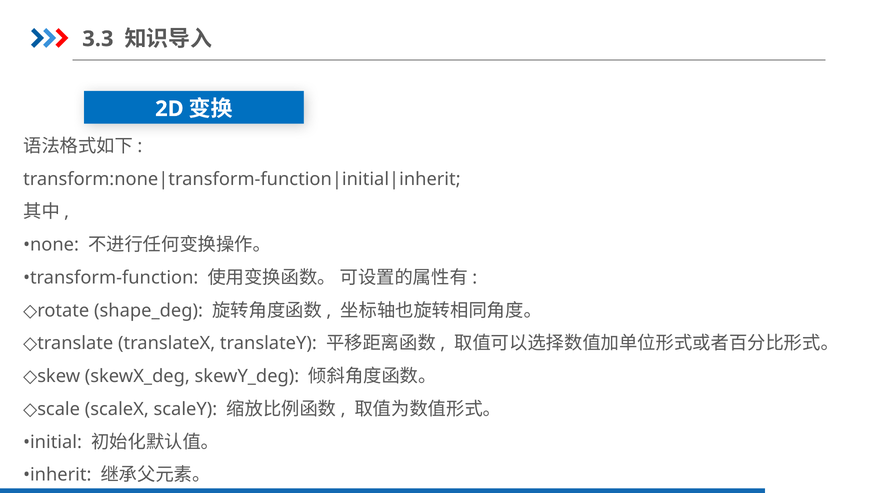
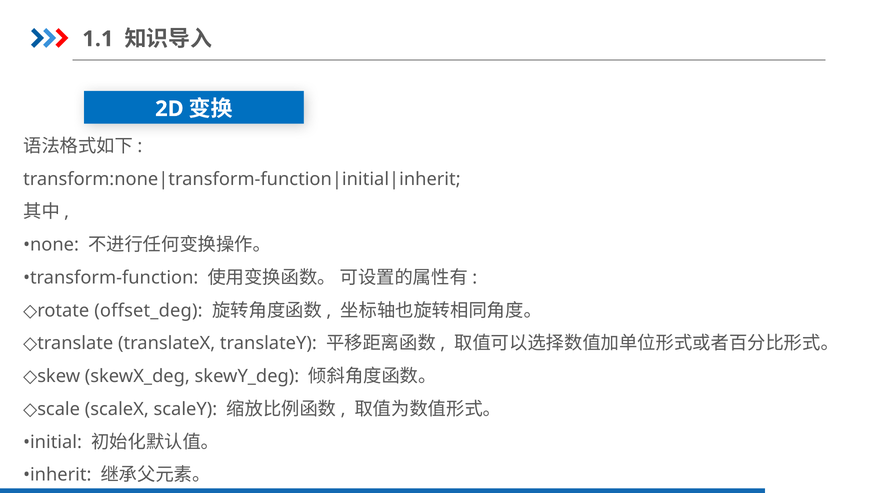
3.3: 3.3 -> 1.1 (98, 39)
shape_deg: shape_deg -> offset_deg (148, 311)
